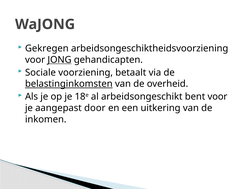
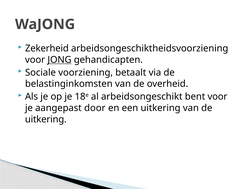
Gekregen: Gekregen -> Zekerheid (47, 48)
belastinginkomsten underline: present -> none (69, 84)
inkomen: inkomen -> uitkering (46, 119)
